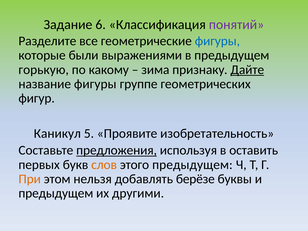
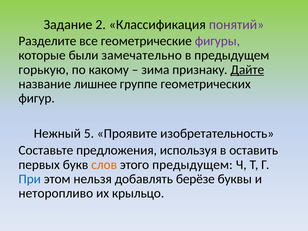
6: 6 -> 2 (101, 25)
фигуры colour: blue -> purple (217, 41)
выражениями: выражениями -> замечательно (142, 55)
название фигуры: фигуры -> лишнее (95, 84)
Каникул: Каникул -> Нежный (57, 134)
предложения underline: present -> none (117, 150)
При colour: orange -> blue (30, 179)
предыдущем: предыдущем -> неторопливо (56, 193)
другими: другими -> крыльцо (138, 193)
